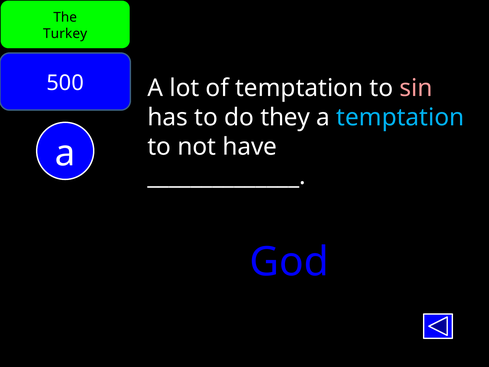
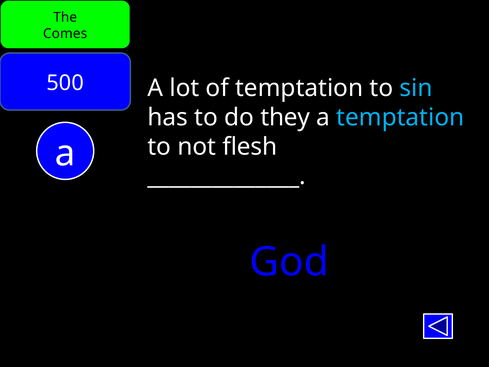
Turkey: Turkey -> Comes (65, 34)
sin colour: pink -> light blue (416, 88)
have: have -> flesh (250, 147)
